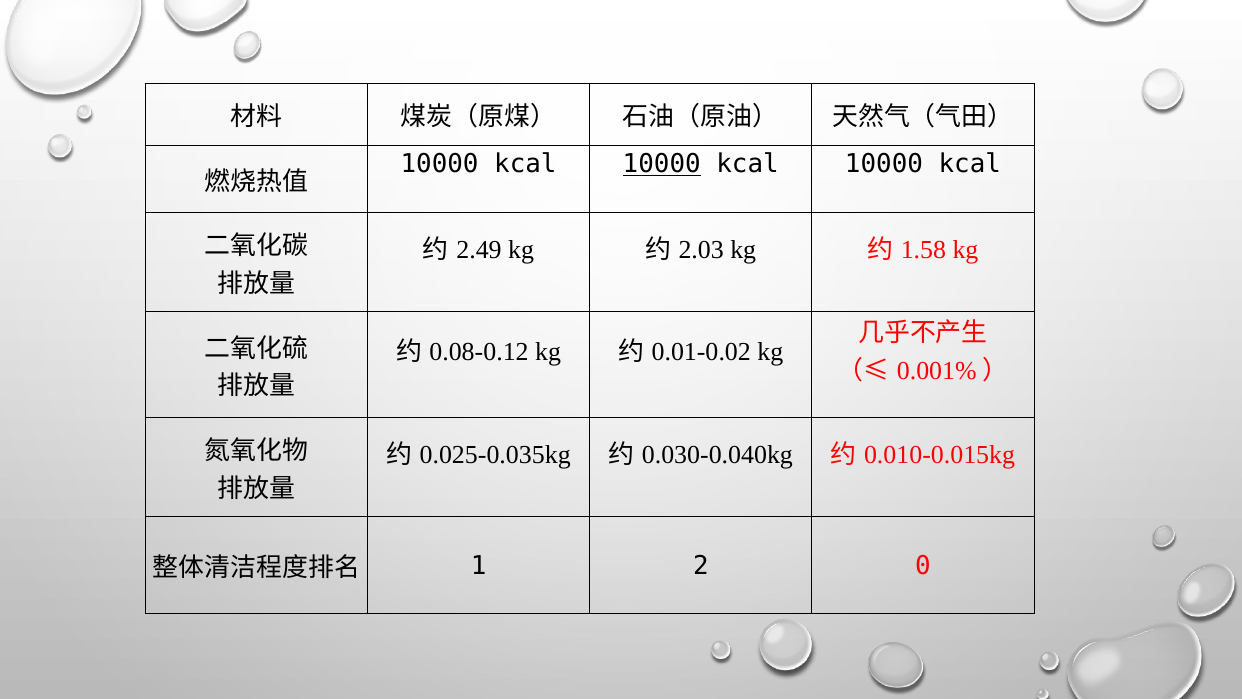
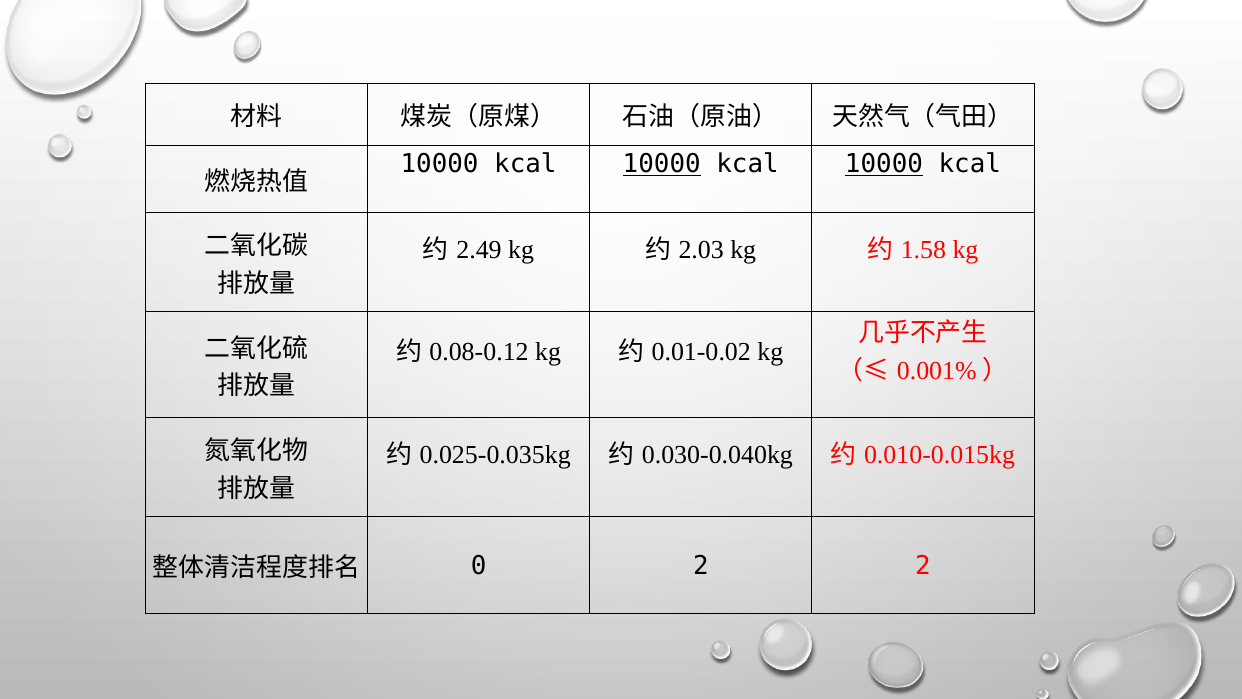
10000 underline: none -> present (884, 164)
1: 1 -> 0 (479, 565)
2 0: 0 -> 2 (923, 565)
